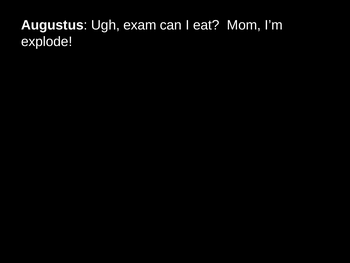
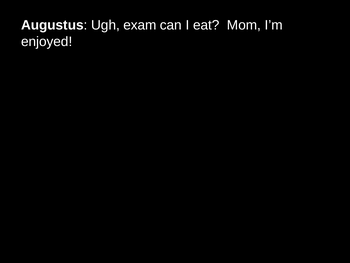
explode: explode -> enjoyed (47, 42)
